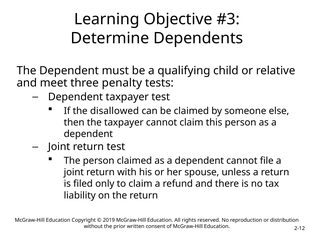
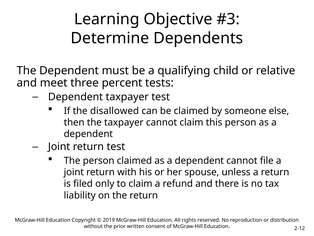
penalty: penalty -> percent (122, 83)
